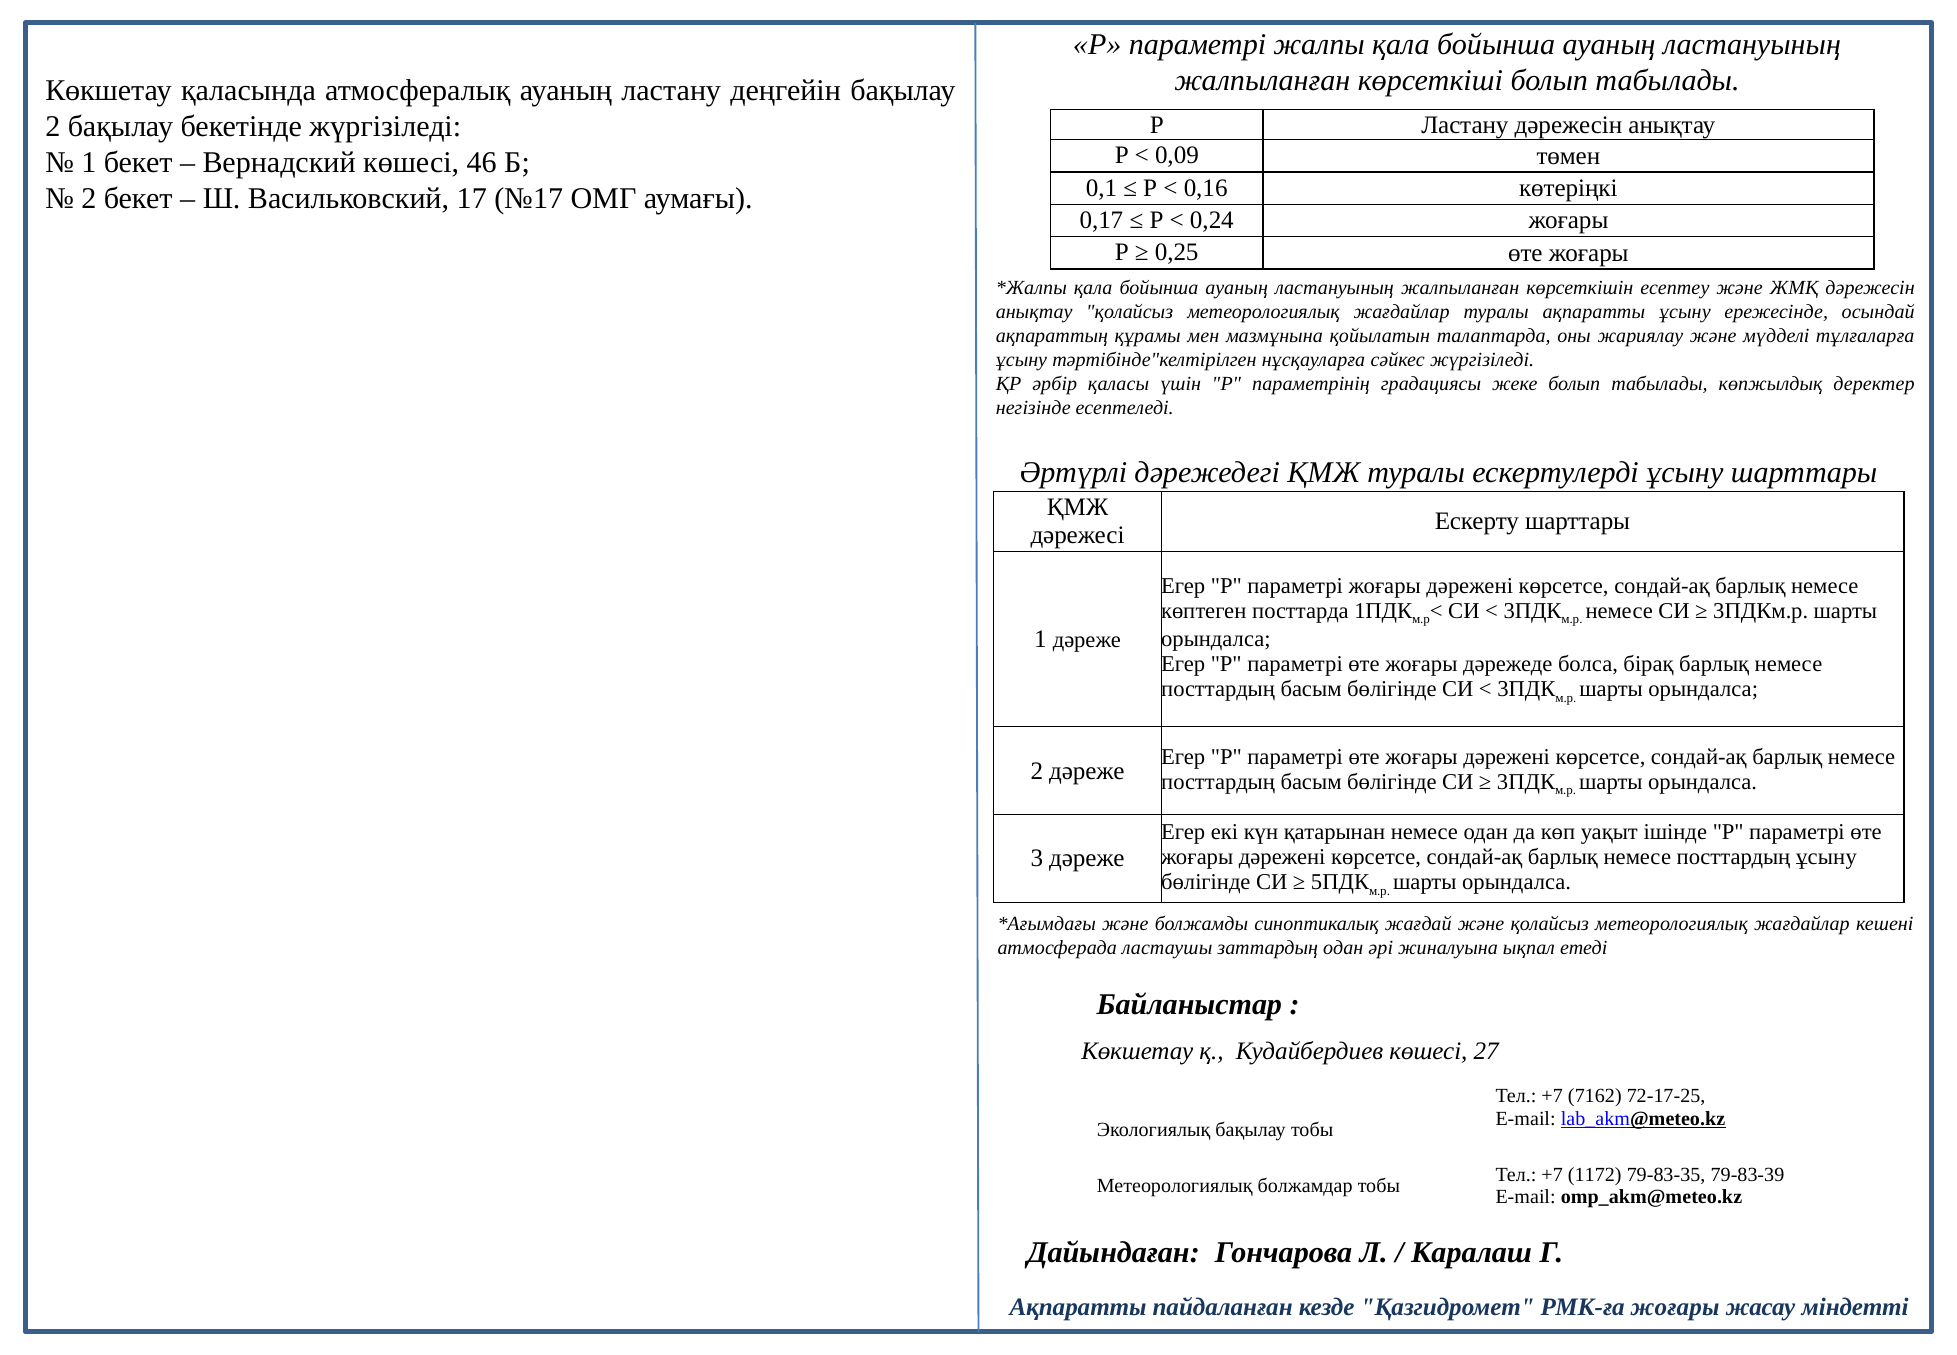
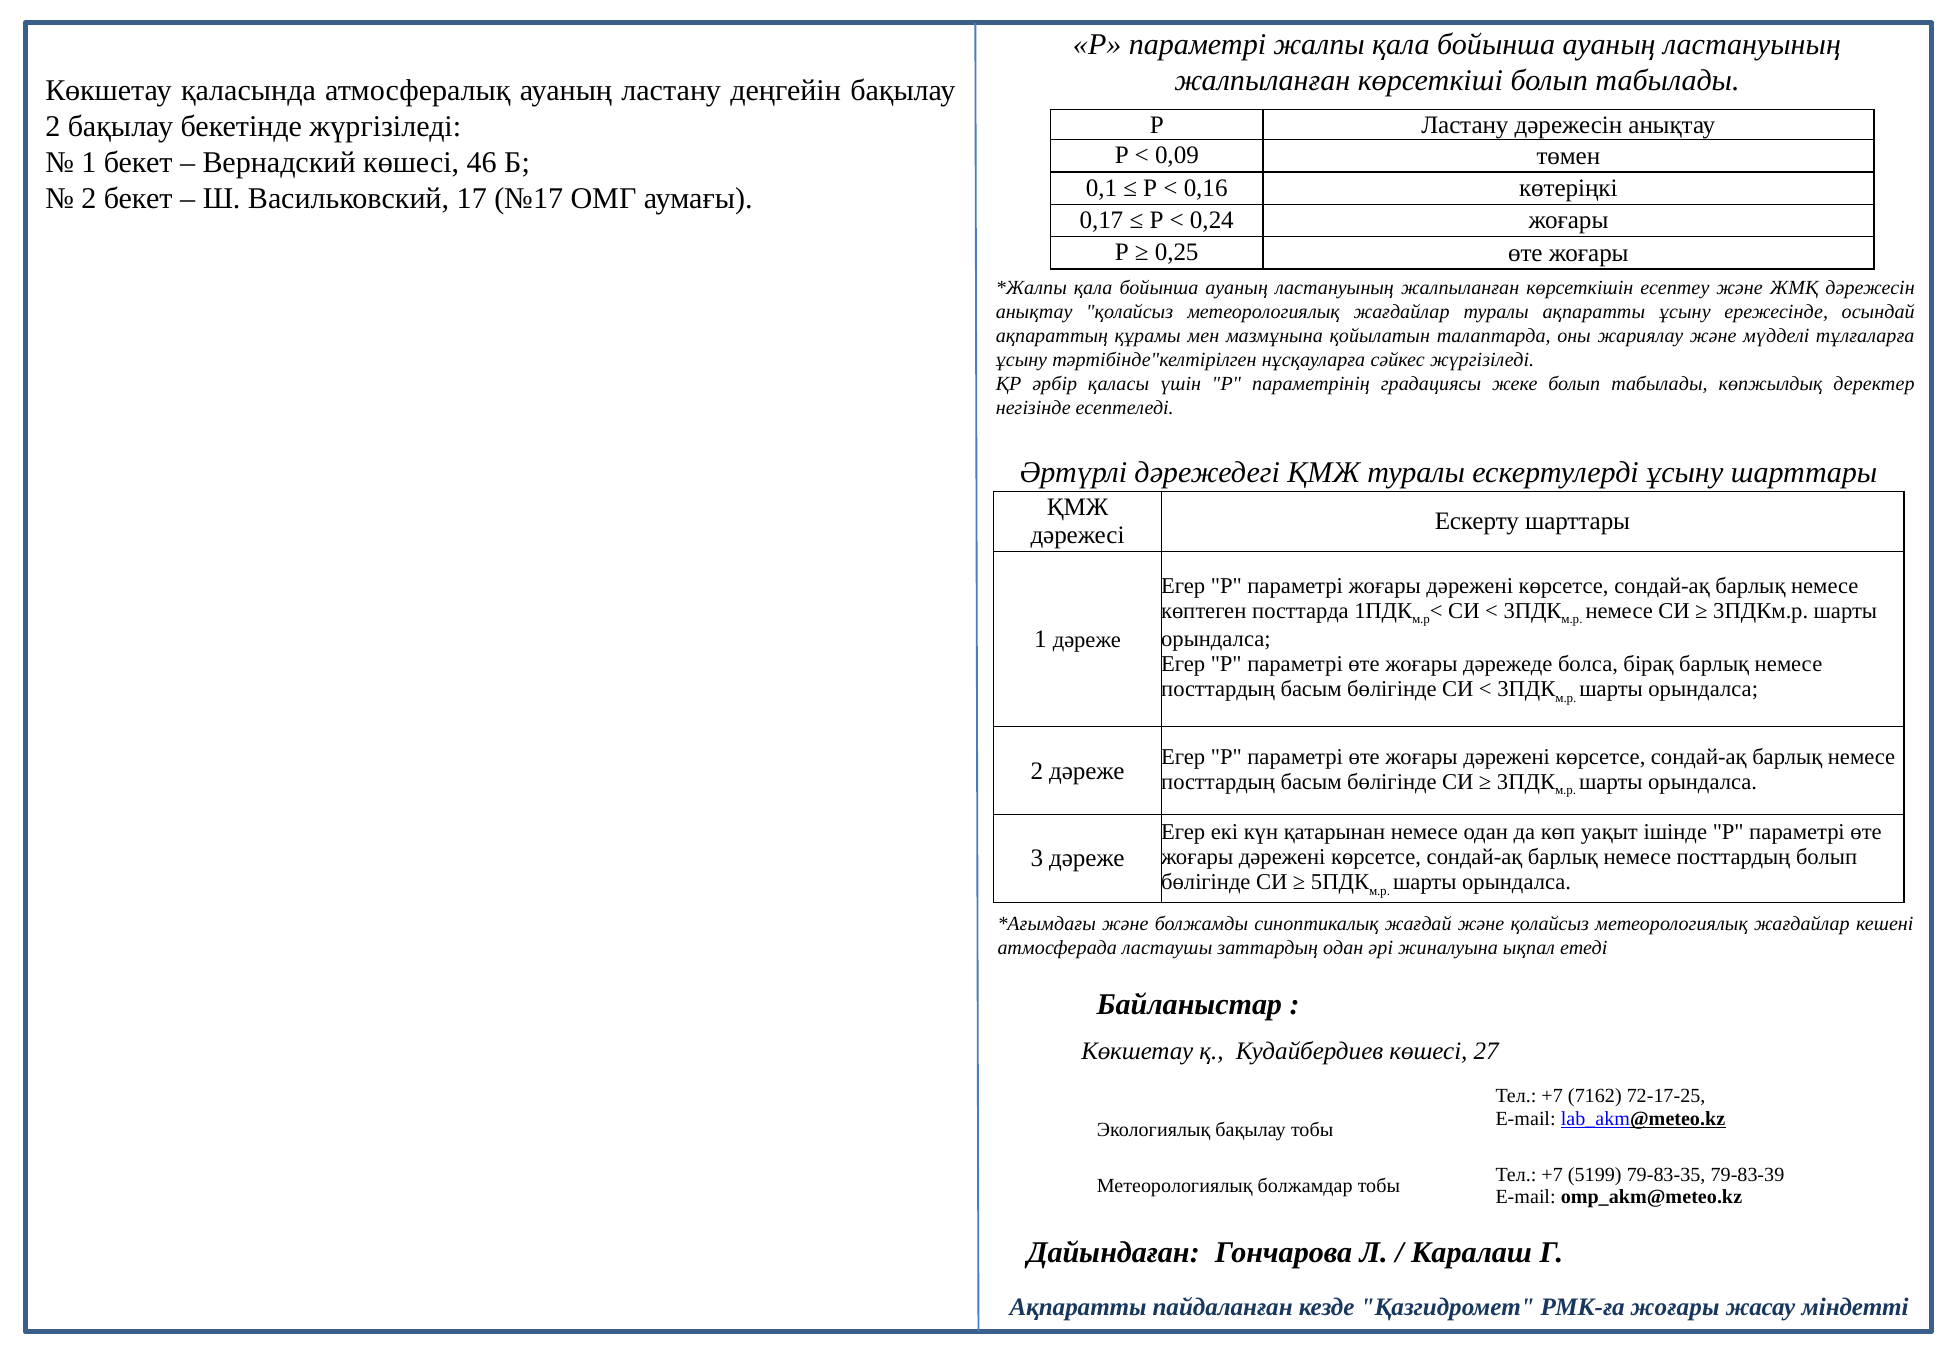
посттардың ұсыну: ұсыну -> болып (1827, 857)
1172: 1172 -> 5199 (1595, 1174)
